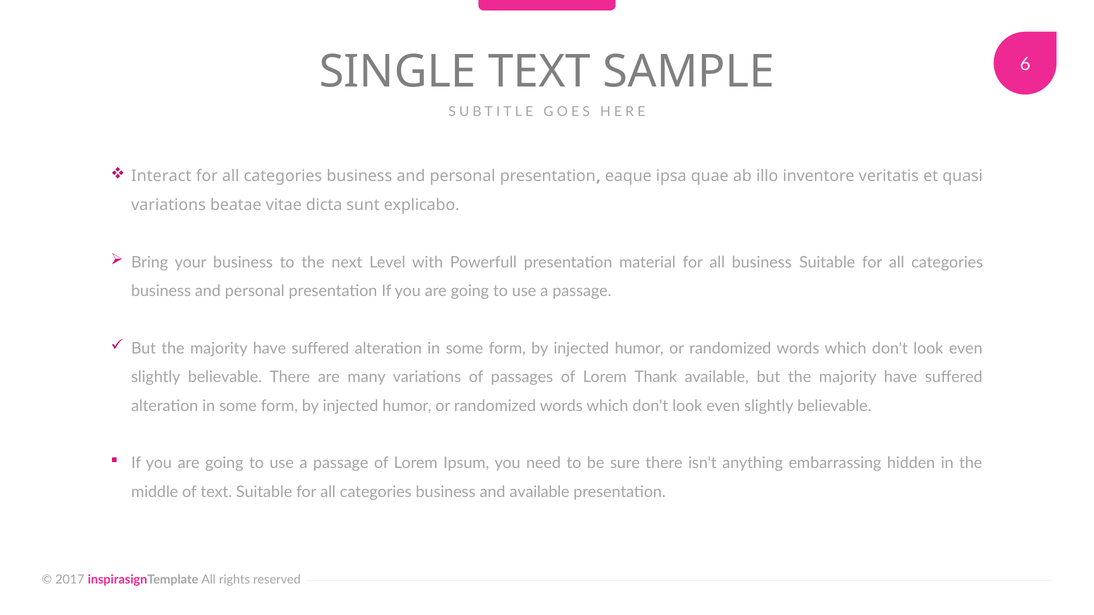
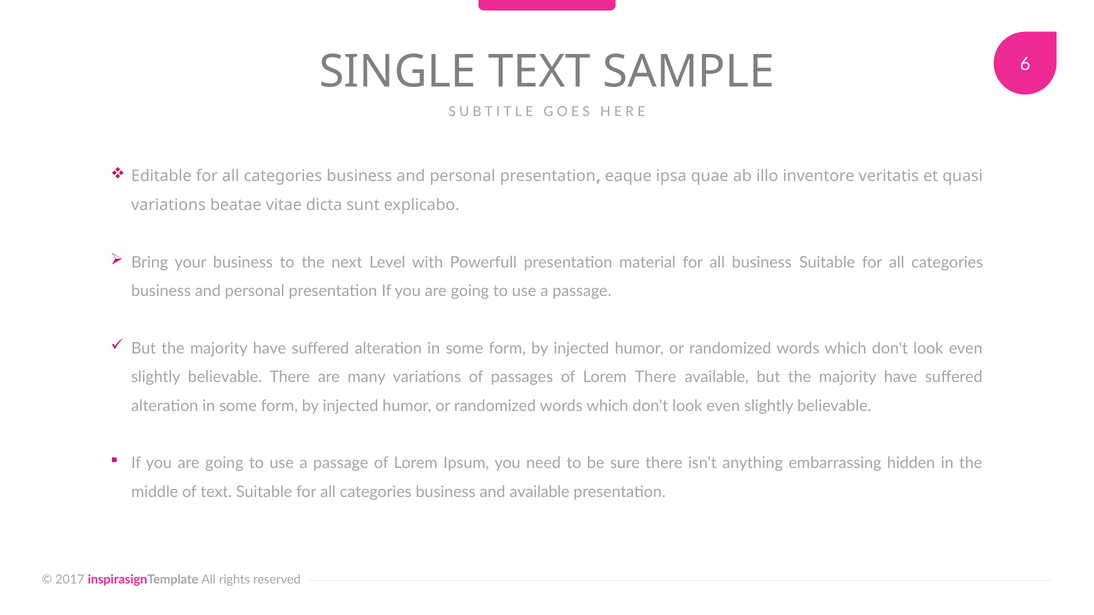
Interact: Interact -> Editable (161, 176)
Lorem Thank: Thank -> There (656, 377)
